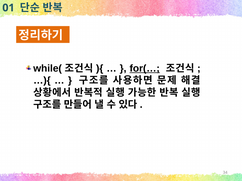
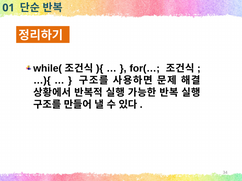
for(… underline: present -> none (145, 69)
